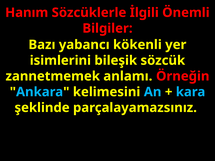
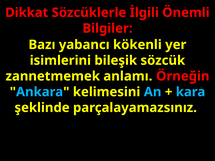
Hanım: Hanım -> Dikkat (27, 13)
